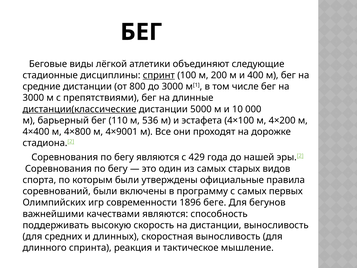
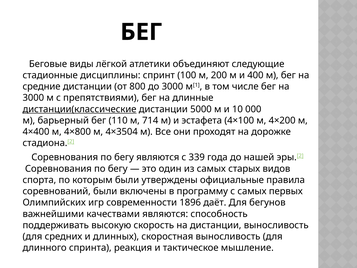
спринт underline: present -> none (159, 75)
536: 536 -> 714 (150, 120)
4×9001: 4×9001 -> 4×3504 (122, 132)
429: 429 -> 339 (197, 157)
беге: беге -> даёт (215, 202)
